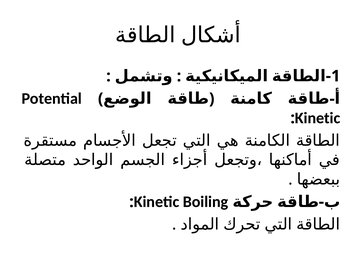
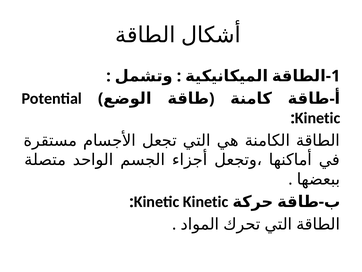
Kinetic Boiling: Boiling -> Kinetic (206, 201)
